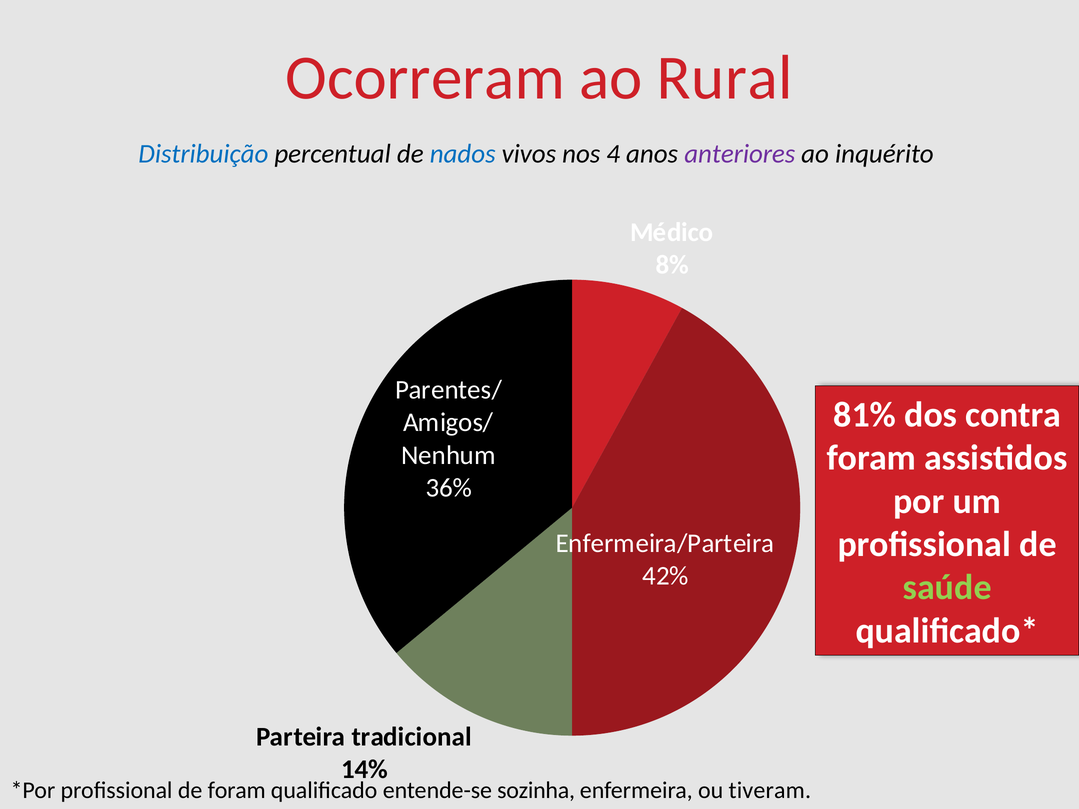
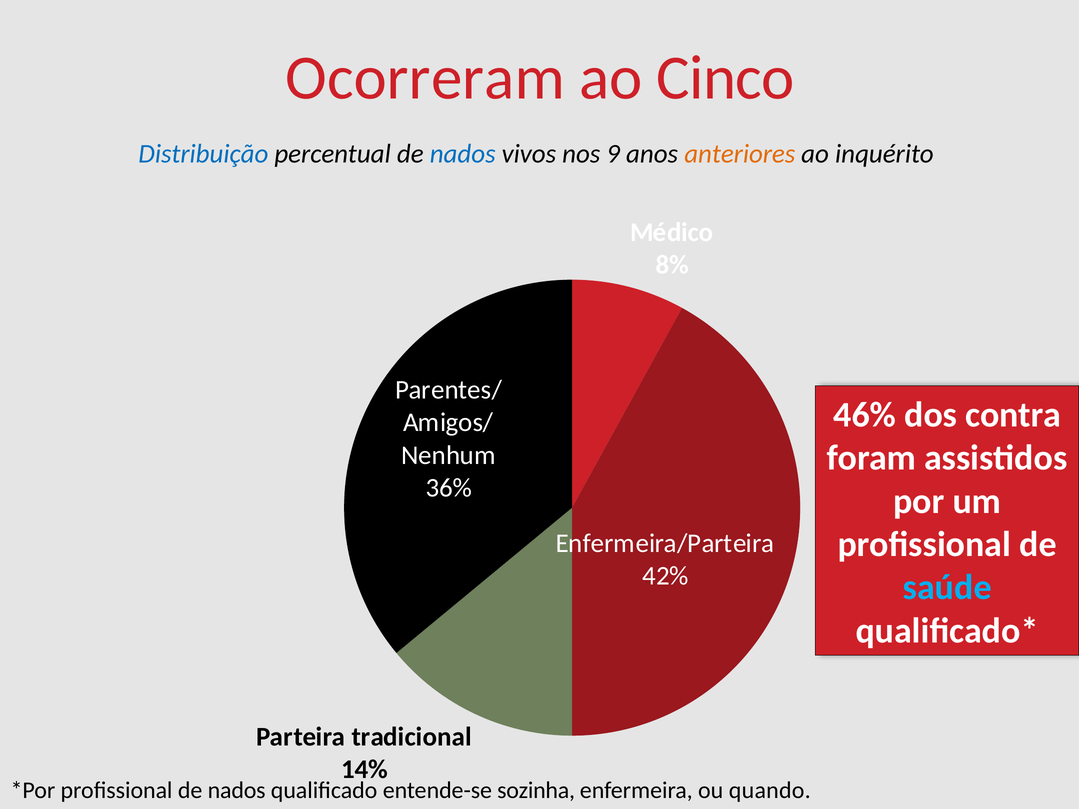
Rural: Rural -> Cinco (725, 78)
4: 4 -> 9 (613, 154)
anteriores colour: purple -> orange (740, 154)
81%: 81% -> 46% (865, 415)
saúde colour: light green -> light blue (947, 588)
profissional de foram: foram -> nados (237, 791)
tiveram: tiveram -> quando (770, 791)
